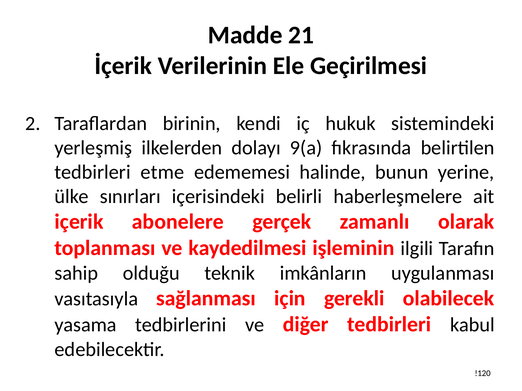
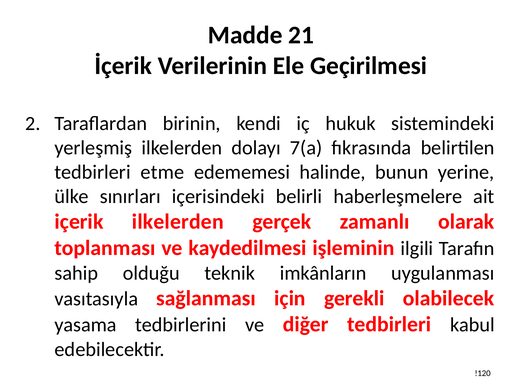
9(a: 9(a -> 7(a (306, 148)
içerik abonelere: abonelere -> ilkelerden (178, 222)
